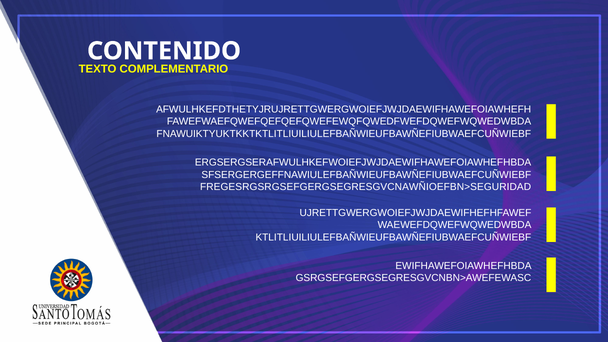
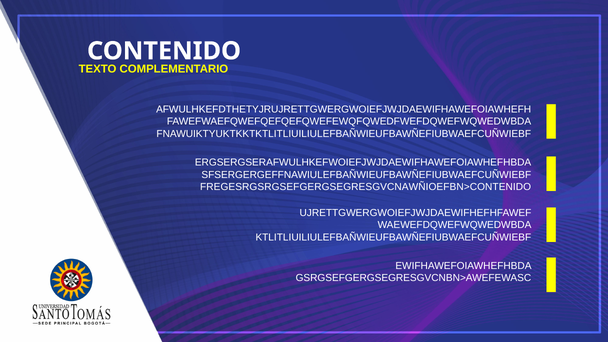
FREGESRGSRGSEFGERGSEGRESGVCNAWÑIOEFBN>SEGURIDAD: FREGESRGSRGSEFGERGSEGRESGVCNAWÑIOEFBN>SEGURIDAD -> FREGESRGSRGSEFGERGSEGRESGVCNAWÑIOEFBN>CONTENIDO (366, 187)
